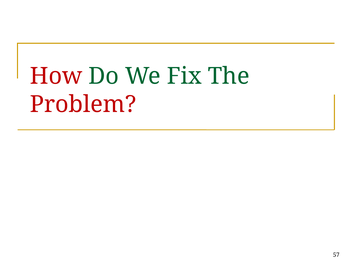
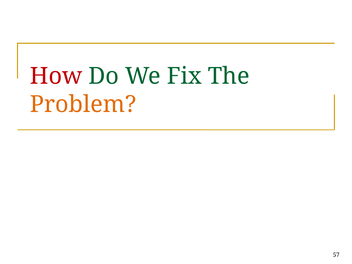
Problem colour: red -> orange (83, 104)
